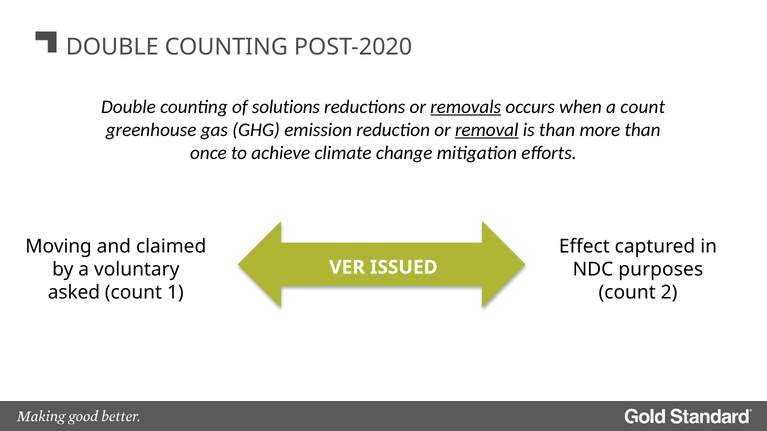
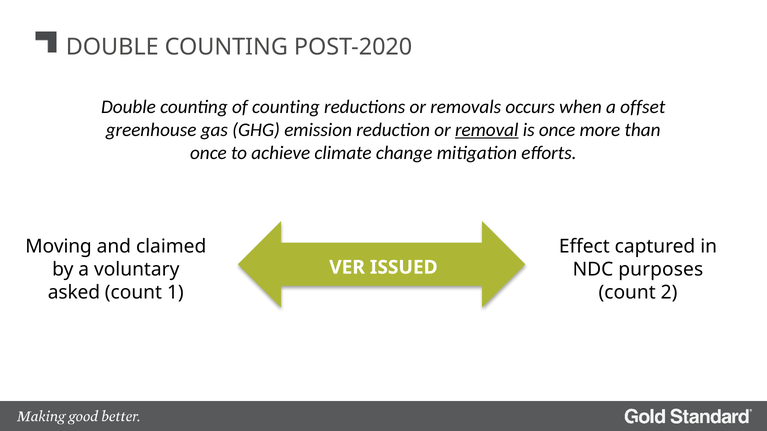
of solutions: solutions -> counting (286, 107)
removals underline: present -> none (466, 107)
a count: count -> offset (643, 107)
is than: than -> once (557, 130)
